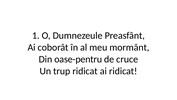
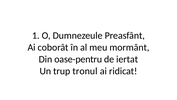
cruce: cruce -> iertat (127, 59)
trup ridicat: ridicat -> tronul (85, 71)
